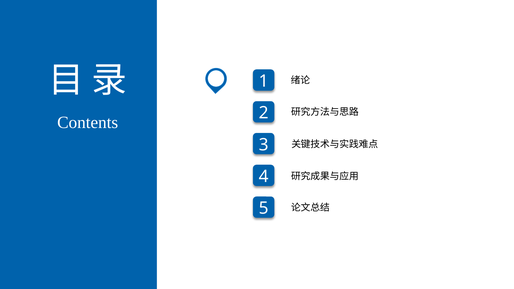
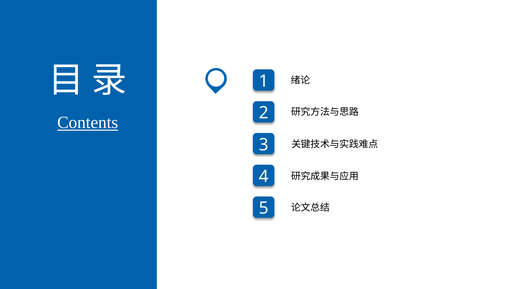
Contents underline: none -> present (88, 123)
